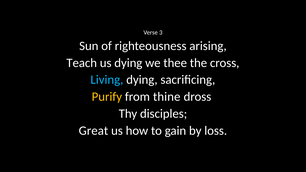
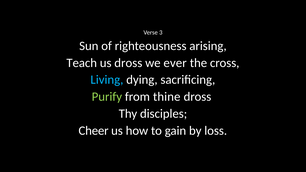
us dying: dying -> dross (128, 63)
thee: thee -> ever (175, 63)
Purify colour: yellow -> light green (107, 97)
Great: Great -> Cheer (94, 131)
